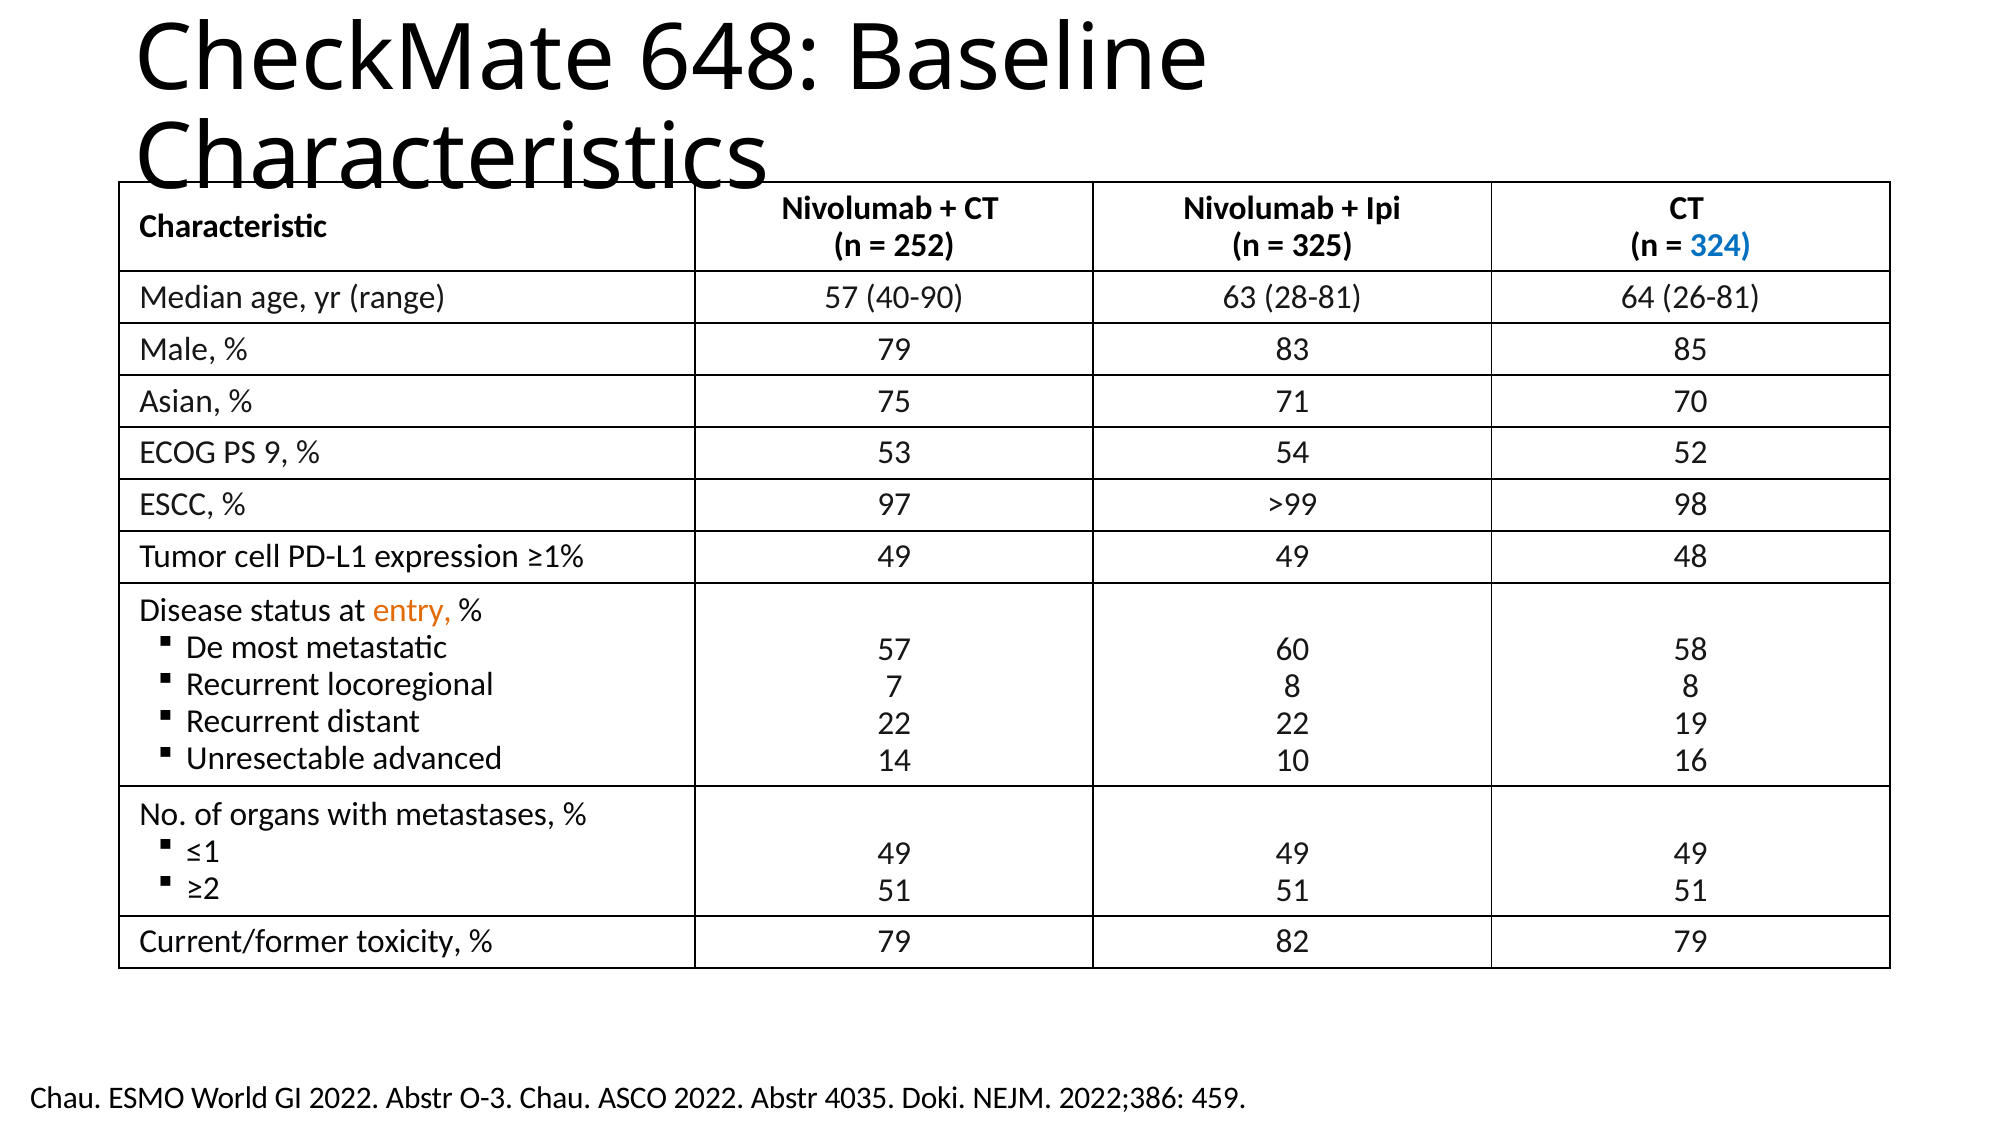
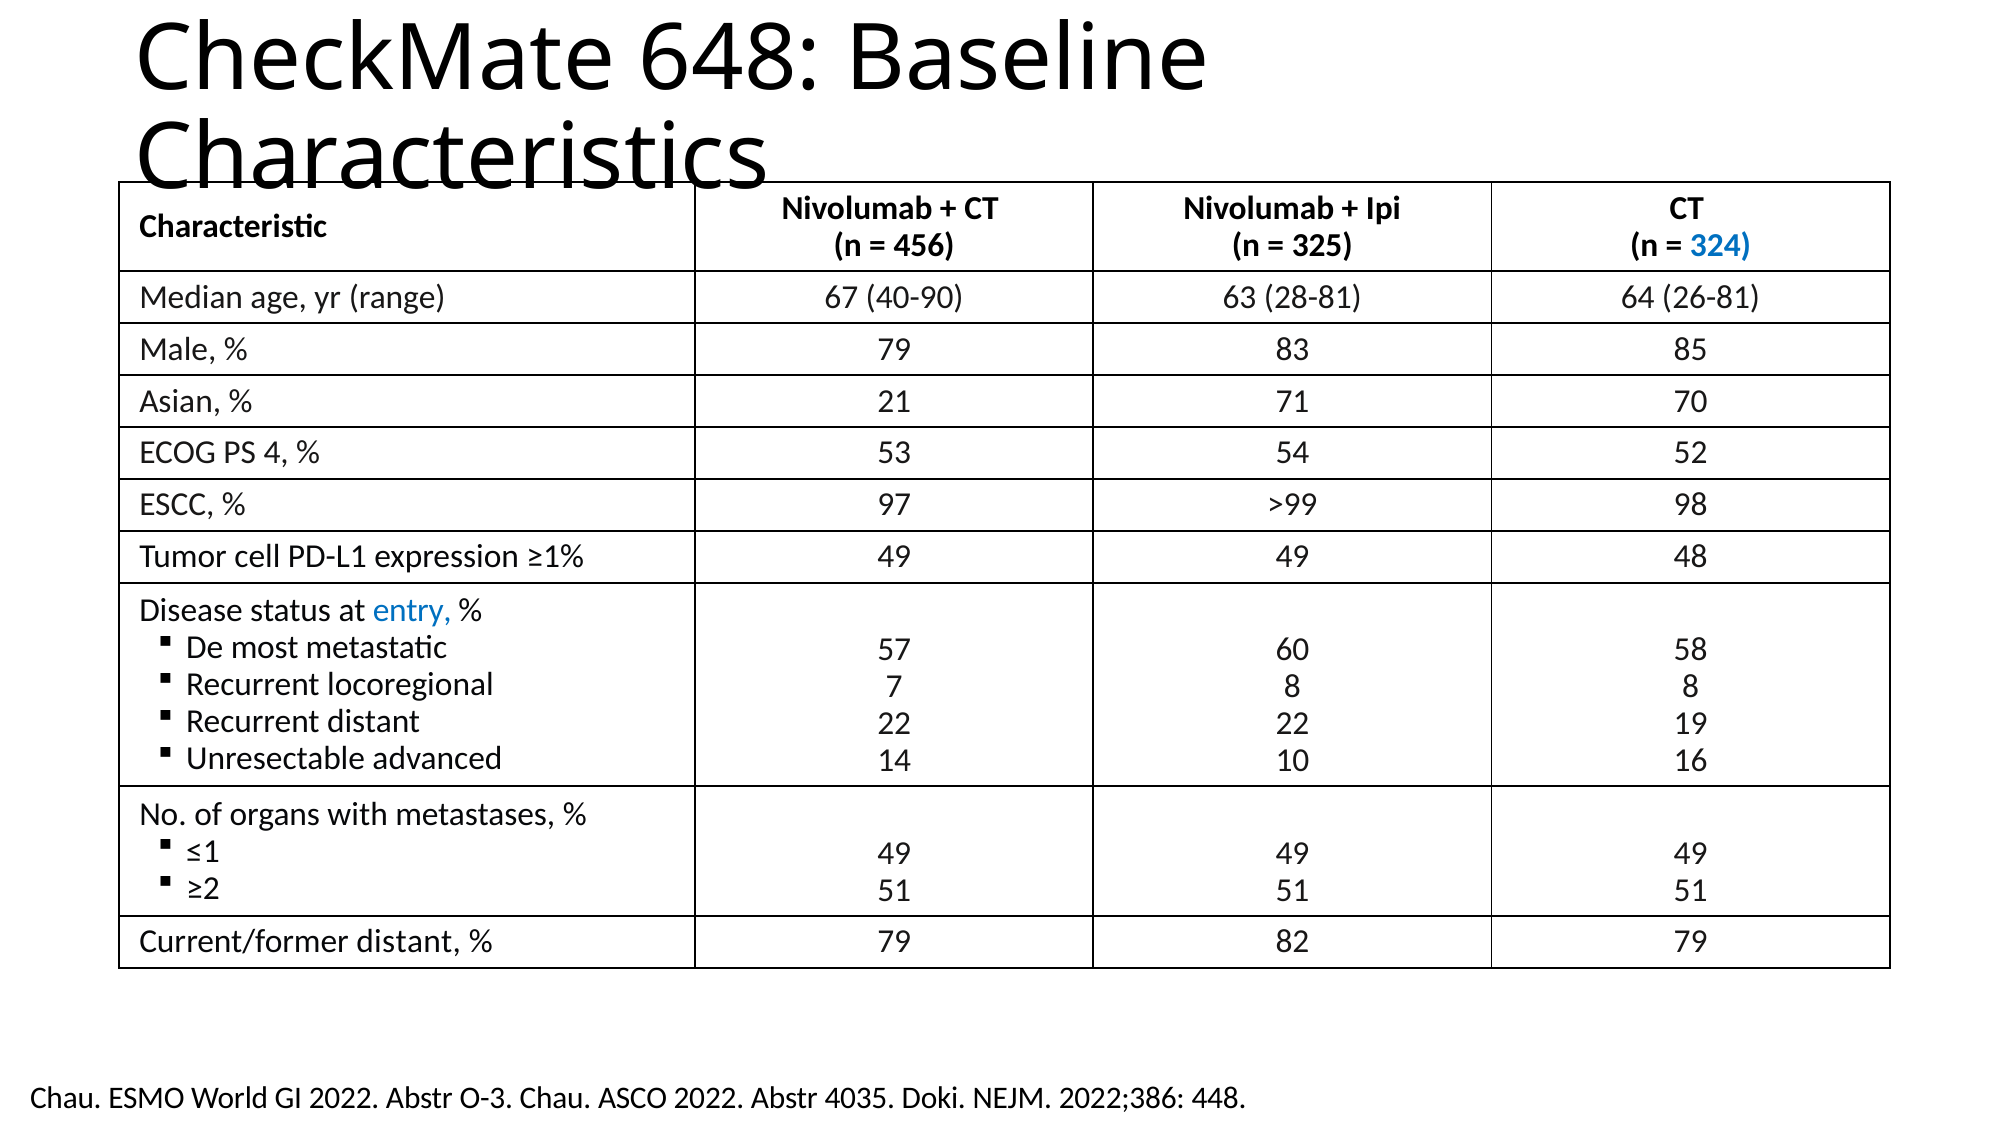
252: 252 -> 456 (924, 245)
range 57: 57 -> 67 (841, 297)
75: 75 -> 21 (894, 401)
9: 9 -> 4 (276, 453)
entry colour: orange -> blue (412, 611)
Current/former toxicity: toxicity -> distant (409, 942)
459: 459 -> 448 (1219, 1098)
